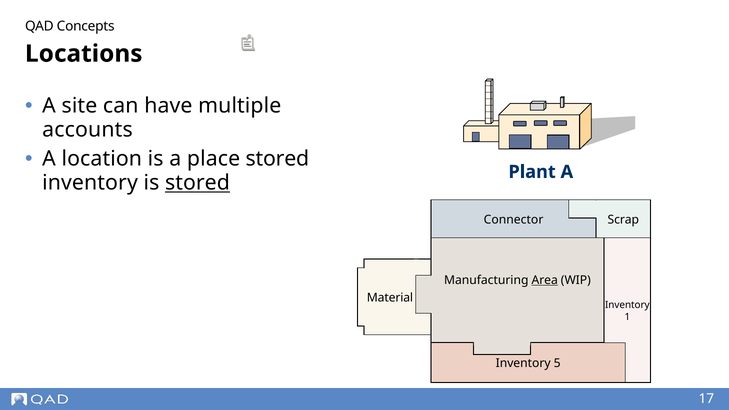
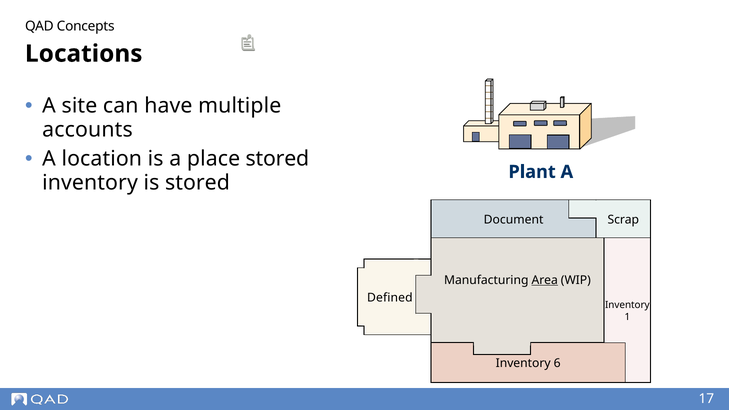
stored underline: present -> none (197, 183)
Connector: Connector -> Document (514, 220)
Material: Material -> Defined (390, 298)
5: 5 -> 6 (557, 363)
